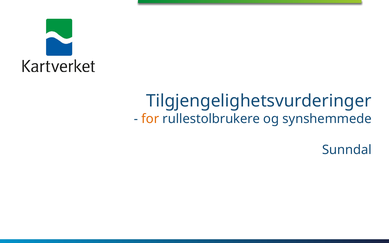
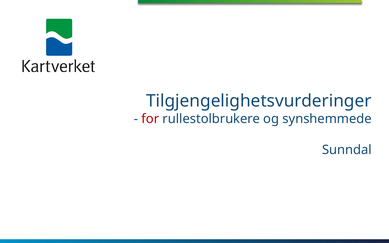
for colour: orange -> red (150, 119)
